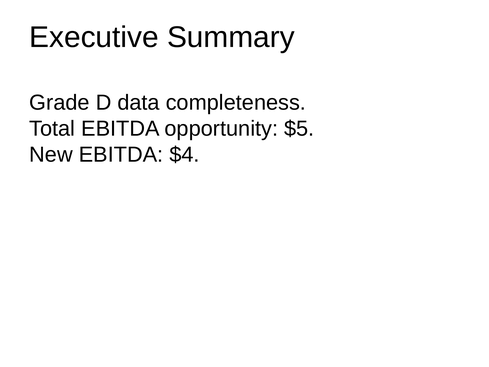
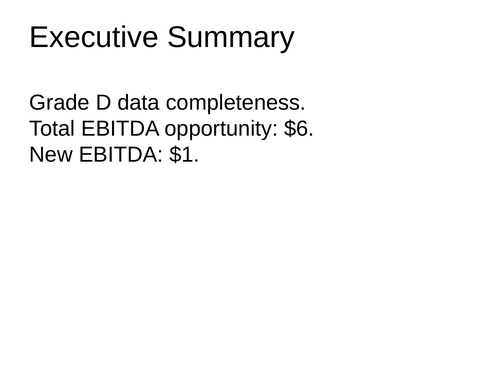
$5: $5 -> $6 (299, 129)
$4: $4 -> $1 (184, 155)
